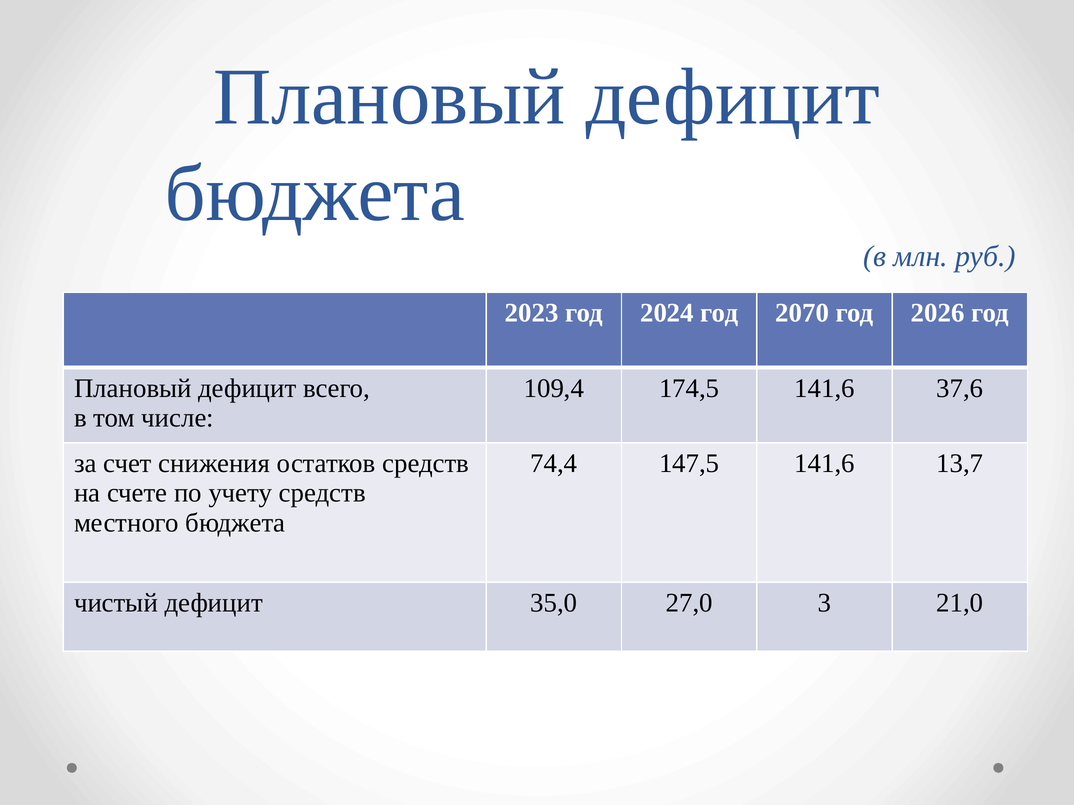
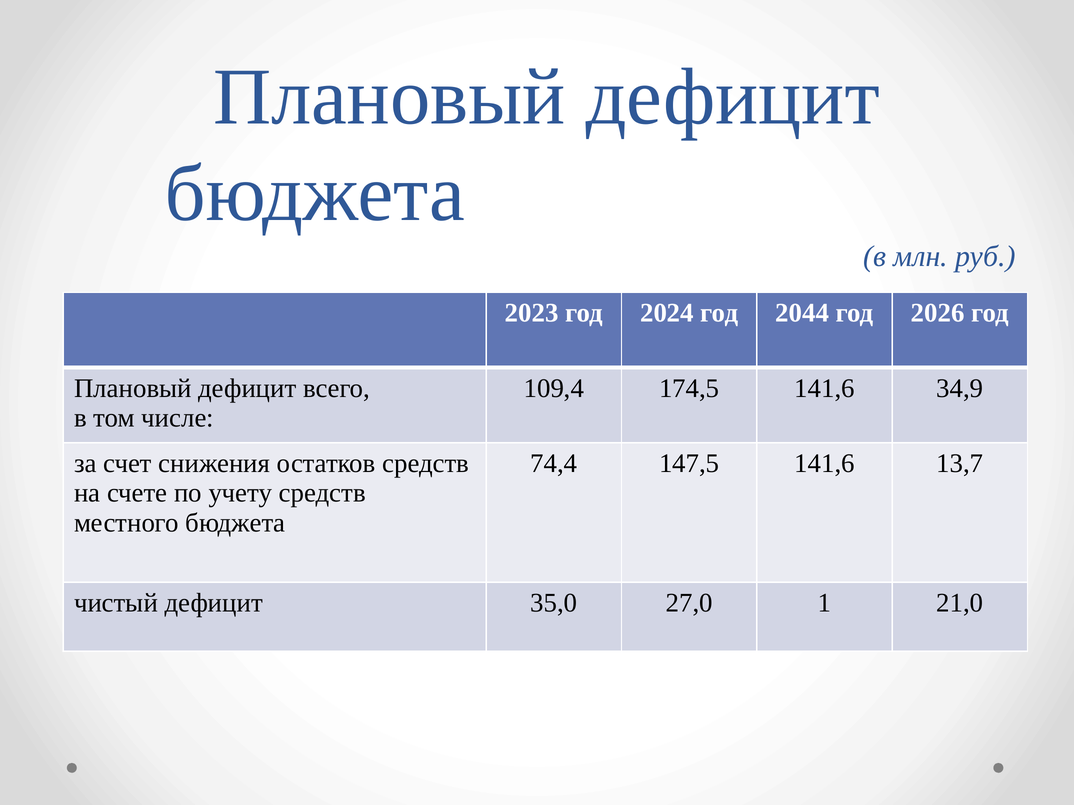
2070: 2070 -> 2044 (802, 313)
37,6: 37,6 -> 34,9 (960, 388)
3: 3 -> 1 (824, 603)
